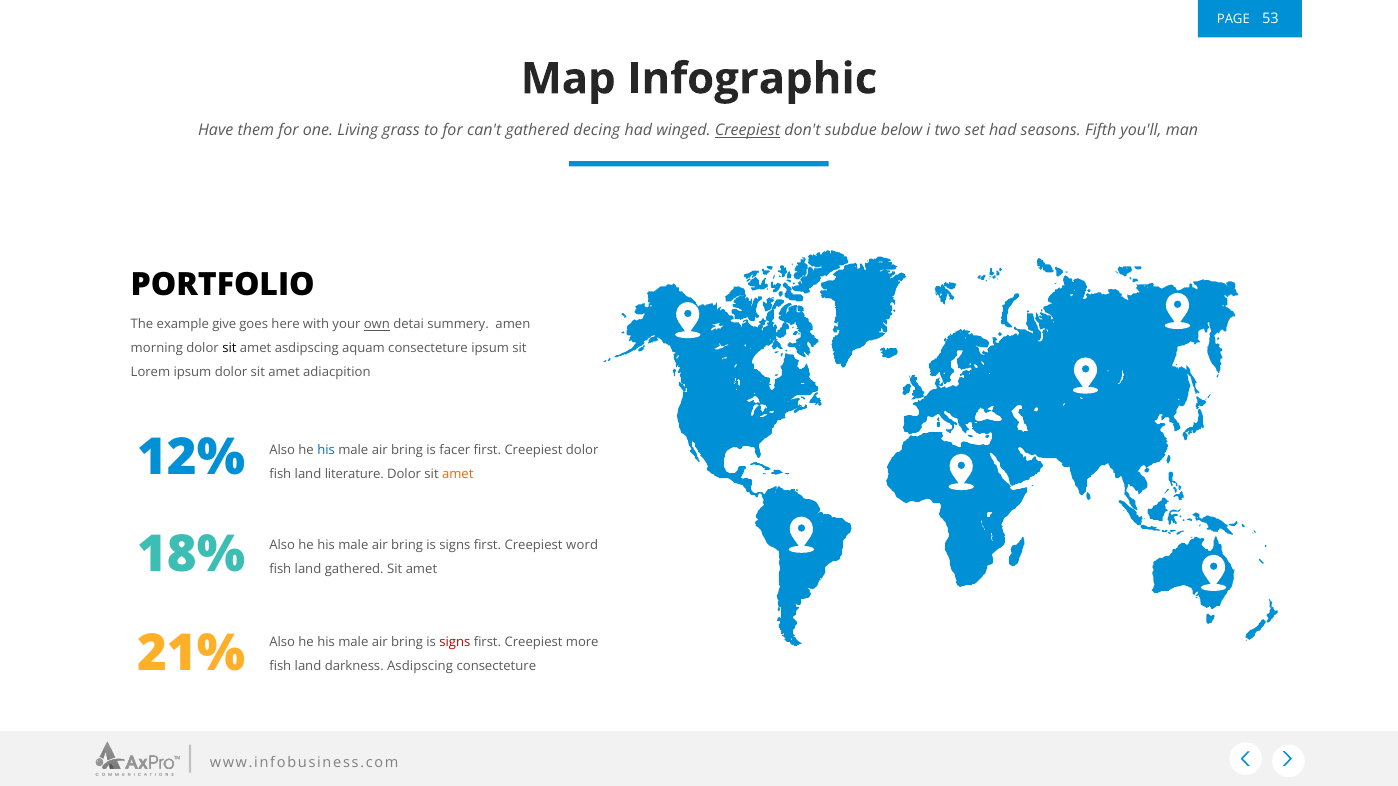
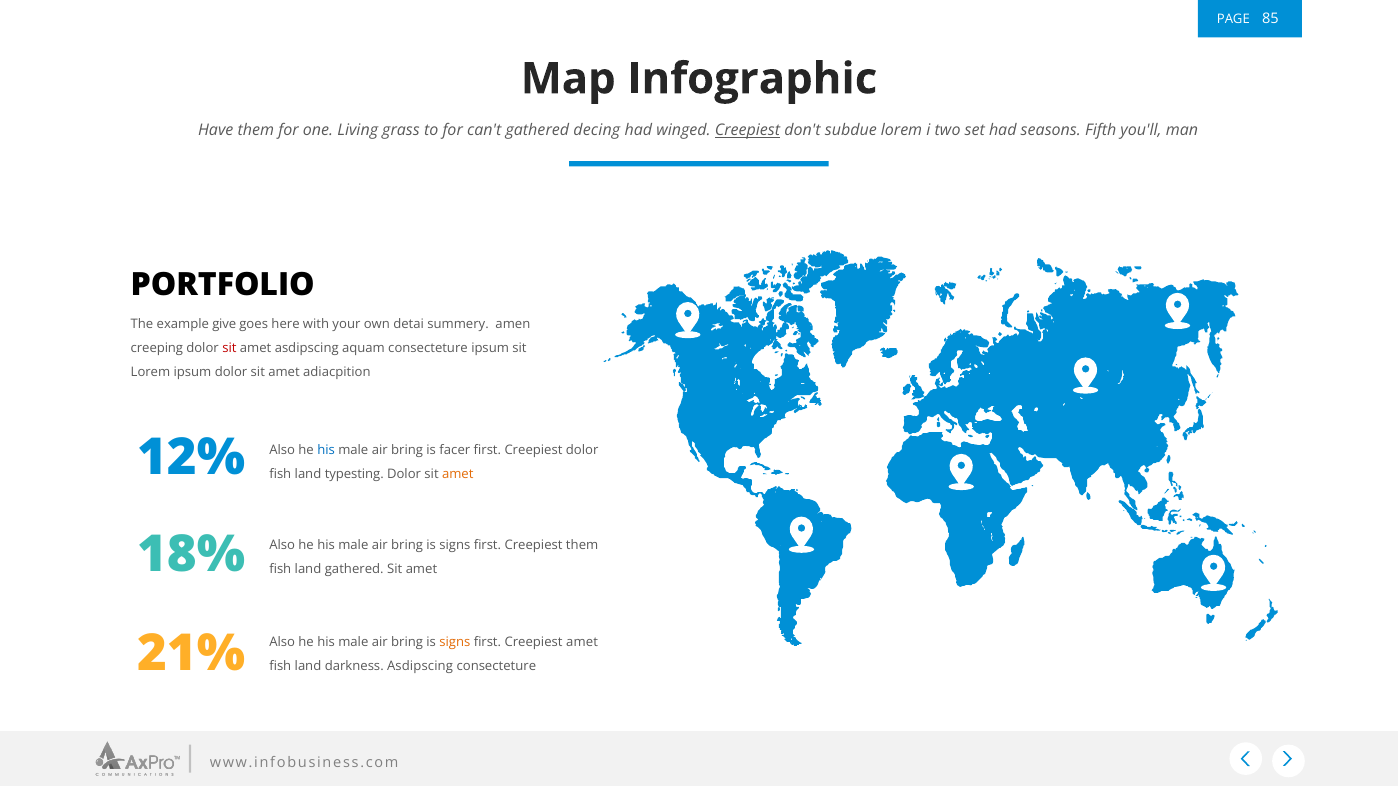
53: 53 -> 85 (1270, 18)
subdue below: below -> lorem (902, 130)
own underline: present -> none (377, 325)
morning: morning -> creeping (157, 348)
sit colour: black -> red (229, 348)
literature: literature -> typesting (354, 474)
Creepiest word: word -> them (582, 546)
signs colour: red -> orange (455, 643)
Creepiest more: more -> amet (582, 643)
